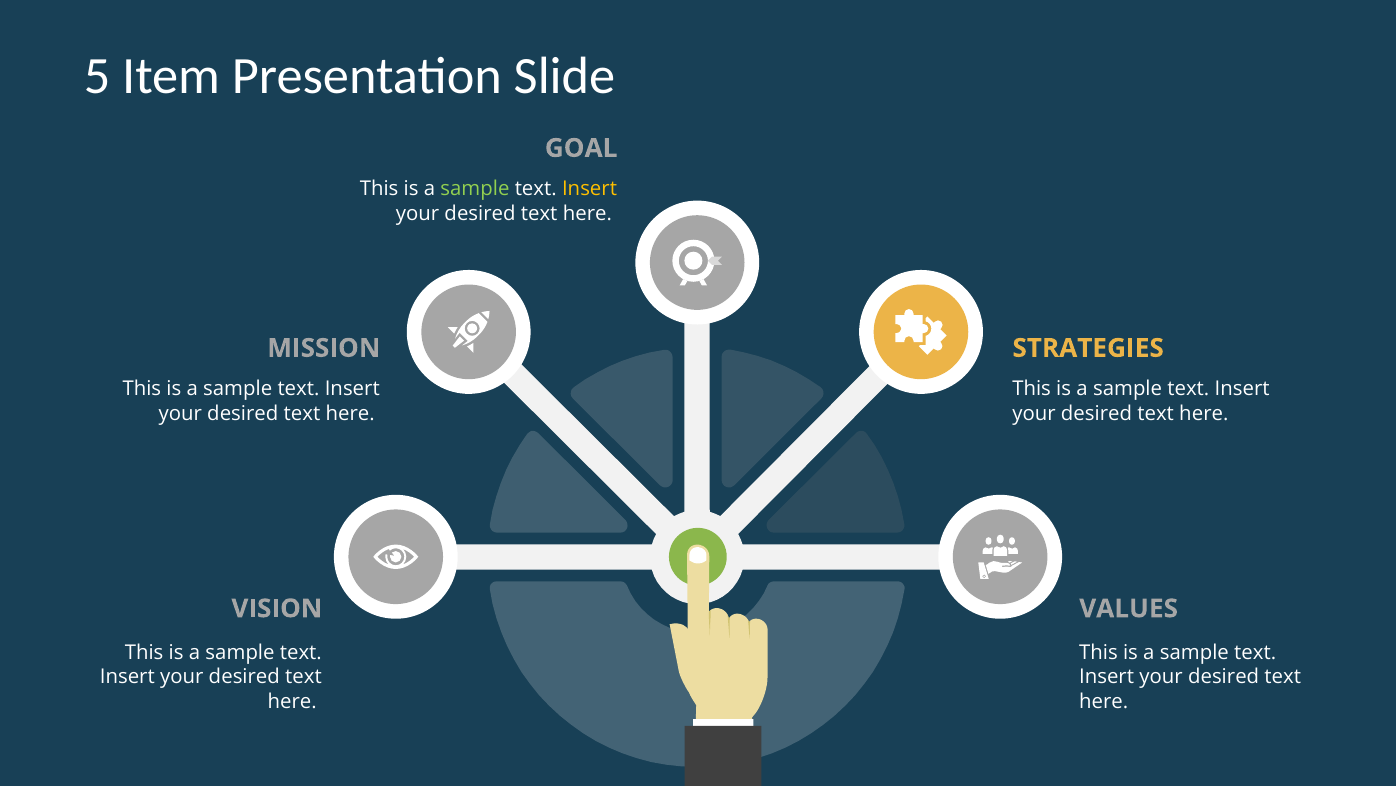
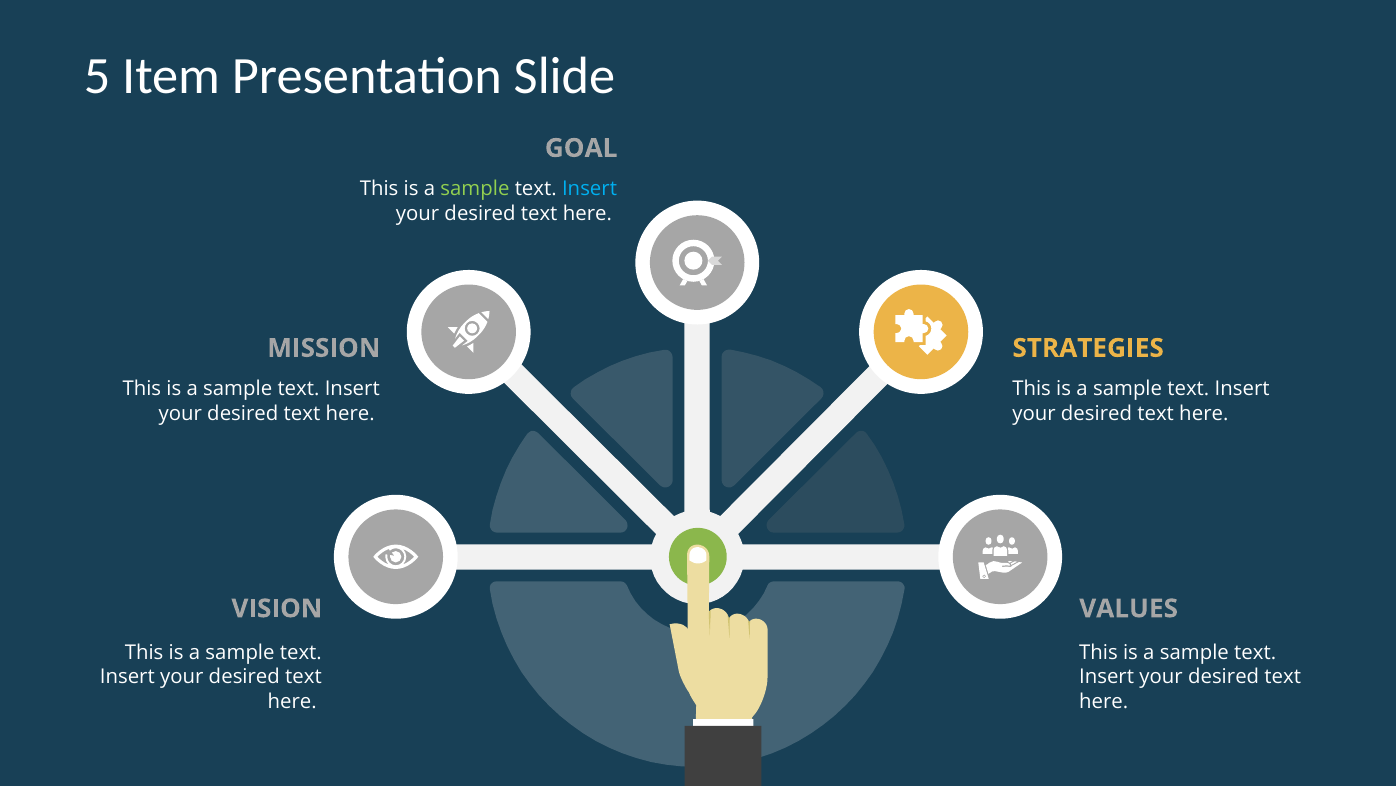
Insert colour: yellow -> light blue (590, 189)
